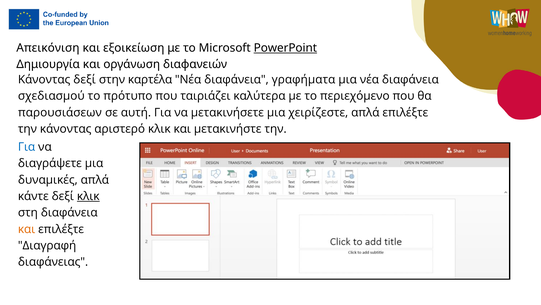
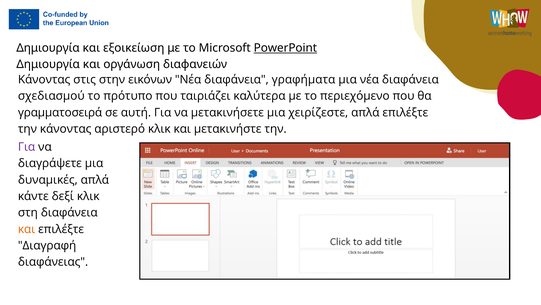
Απεικόνιση: Απεικόνιση -> Δημιουργία (48, 48)
Κάνοντας δεξί: δεξί -> στις (85, 79)
καρτέλα: καρτέλα -> εικόνων (150, 79)
παρουσιάσεων: παρουσιάσεων -> γραμματοσειρά (60, 112)
Για colour: blue -> purple (27, 147)
κλικ underline: present -> none (88, 196)
